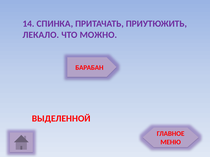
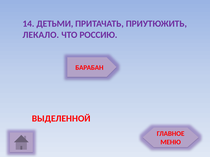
СПИНКА: СПИНКА -> ДЕТЬМИ (55, 24)
МОЖНО: МОЖНО -> РОССИЮ (98, 35)
